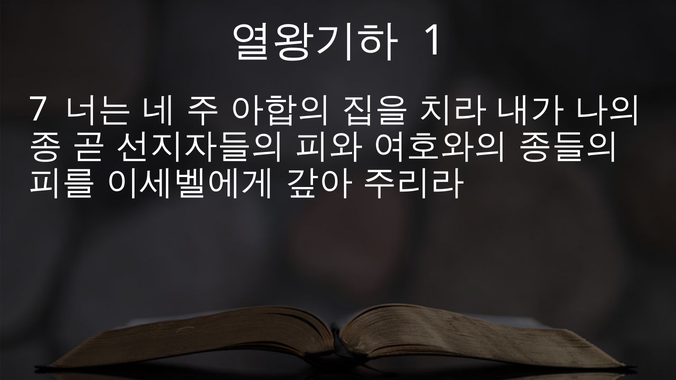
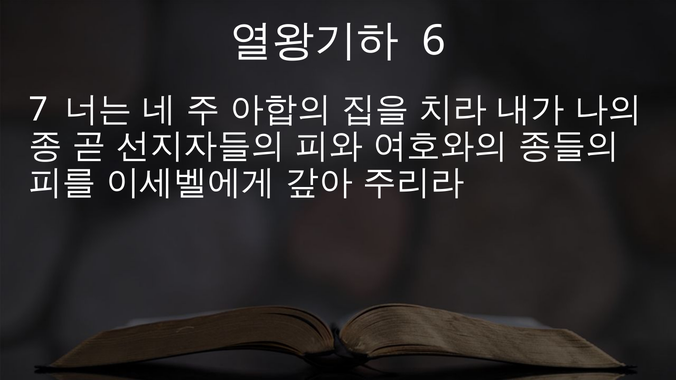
1: 1 -> 6 (434, 41)
